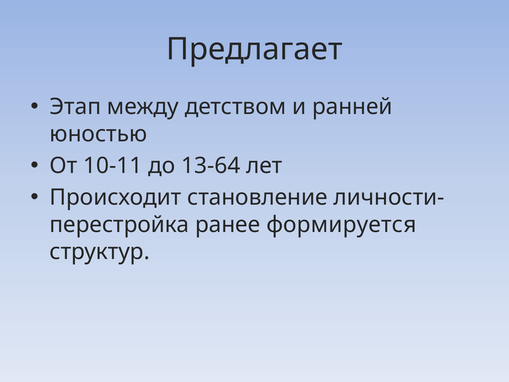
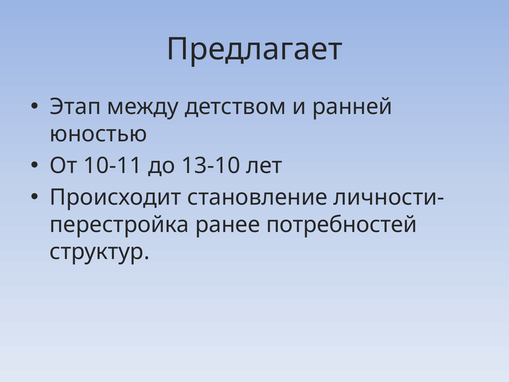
13-64: 13-64 -> 13-10 (211, 166)
формируется: формируется -> потребностей (342, 224)
